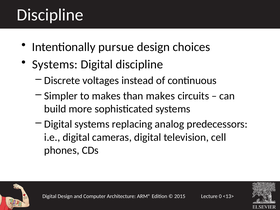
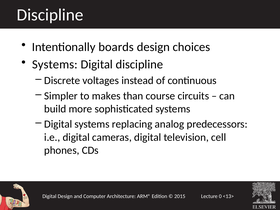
pursue: pursue -> boards (116, 47)
than makes: makes -> course (160, 96)
